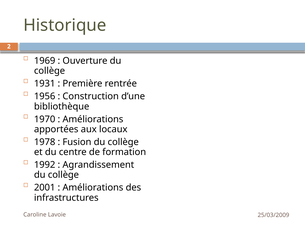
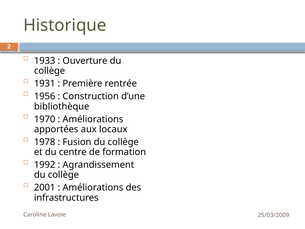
1969: 1969 -> 1933 (45, 61)
